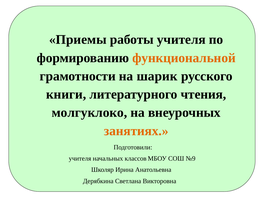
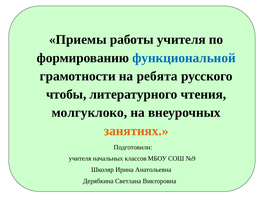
функциональной colour: orange -> blue (184, 58)
шарик: шарик -> ребята (157, 76)
книги: книги -> чтобы (66, 94)
